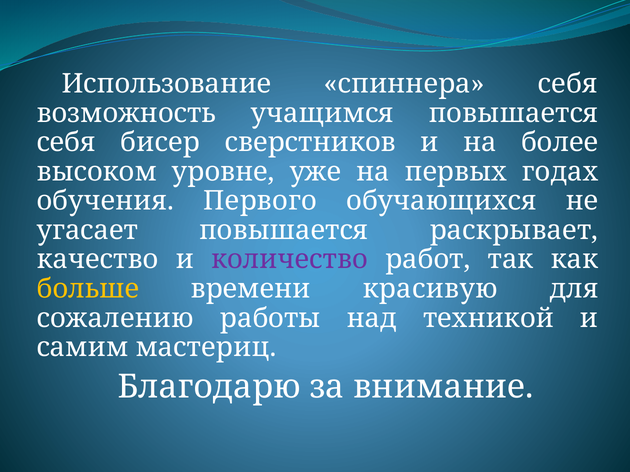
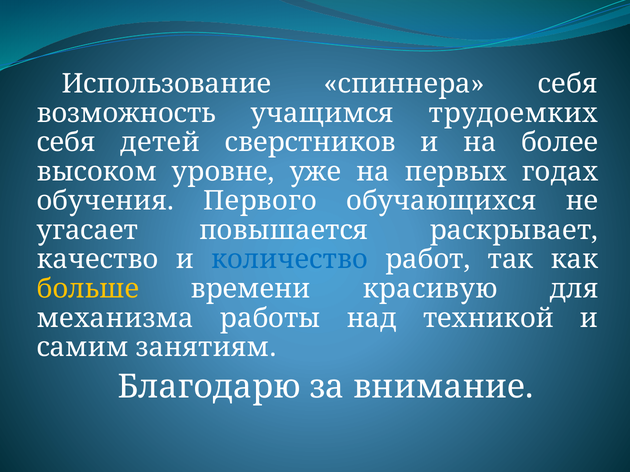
учащимся повышается: повышается -> трудоемких (513, 113)
бисер: бисер -> детей (160, 143)
количество colour: purple -> blue (289, 260)
сожалению: сожалению -> механизма (115, 318)
мастериц: мастериц -> занятиям (206, 348)
